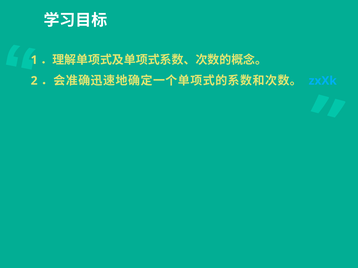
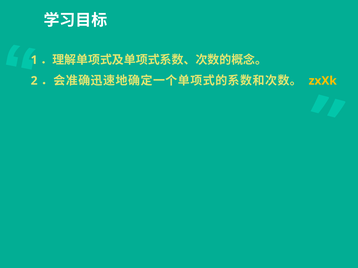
zxXk colour: light blue -> yellow (323, 81)
